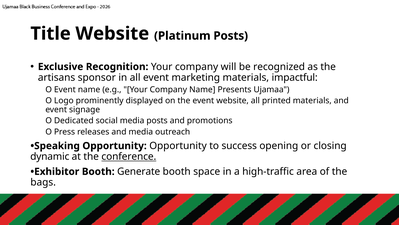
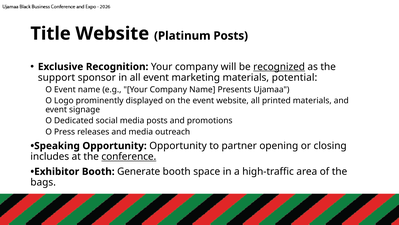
recognized underline: none -> present (279, 67)
artisans: artisans -> support (57, 77)
impactful: impactful -> potential (295, 77)
success: success -> partner (239, 146)
dynamic: dynamic -> includes (50, 156)
